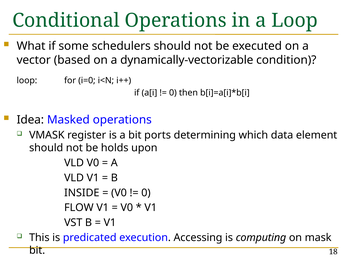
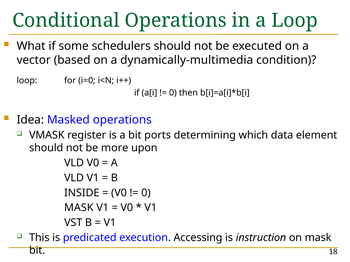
dynamically-vectorizable: dynamically-vectorizable -> dynamically-multimedia (187, 60)
holds: holds -> more (115, 148)
FLOW: FLOW -> MASK (79, 208)
computing: computing -> instruction (261, 238)
